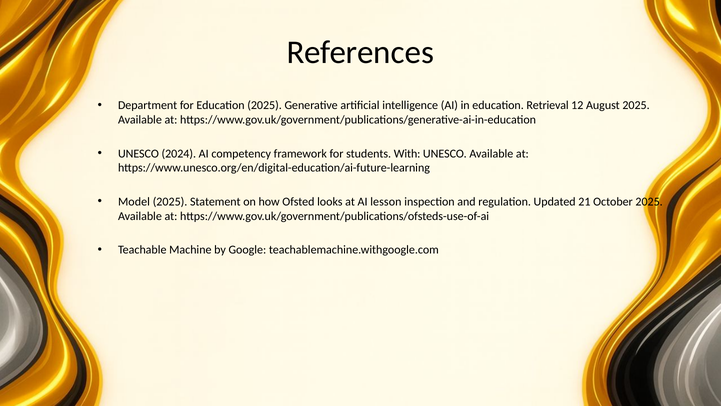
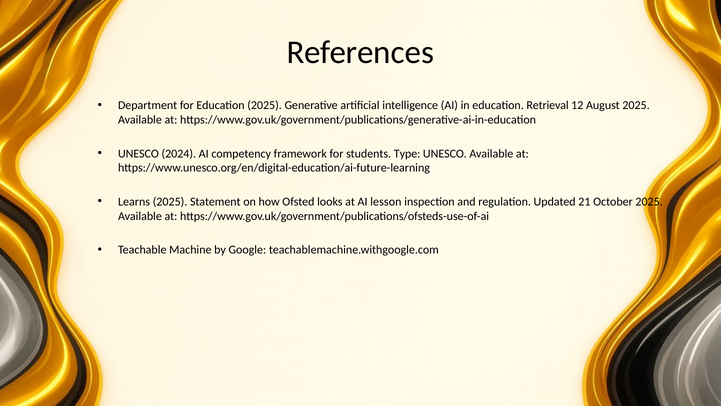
With: With -> Type (407, 153)
Model: Model -> Learns (134, 201)
